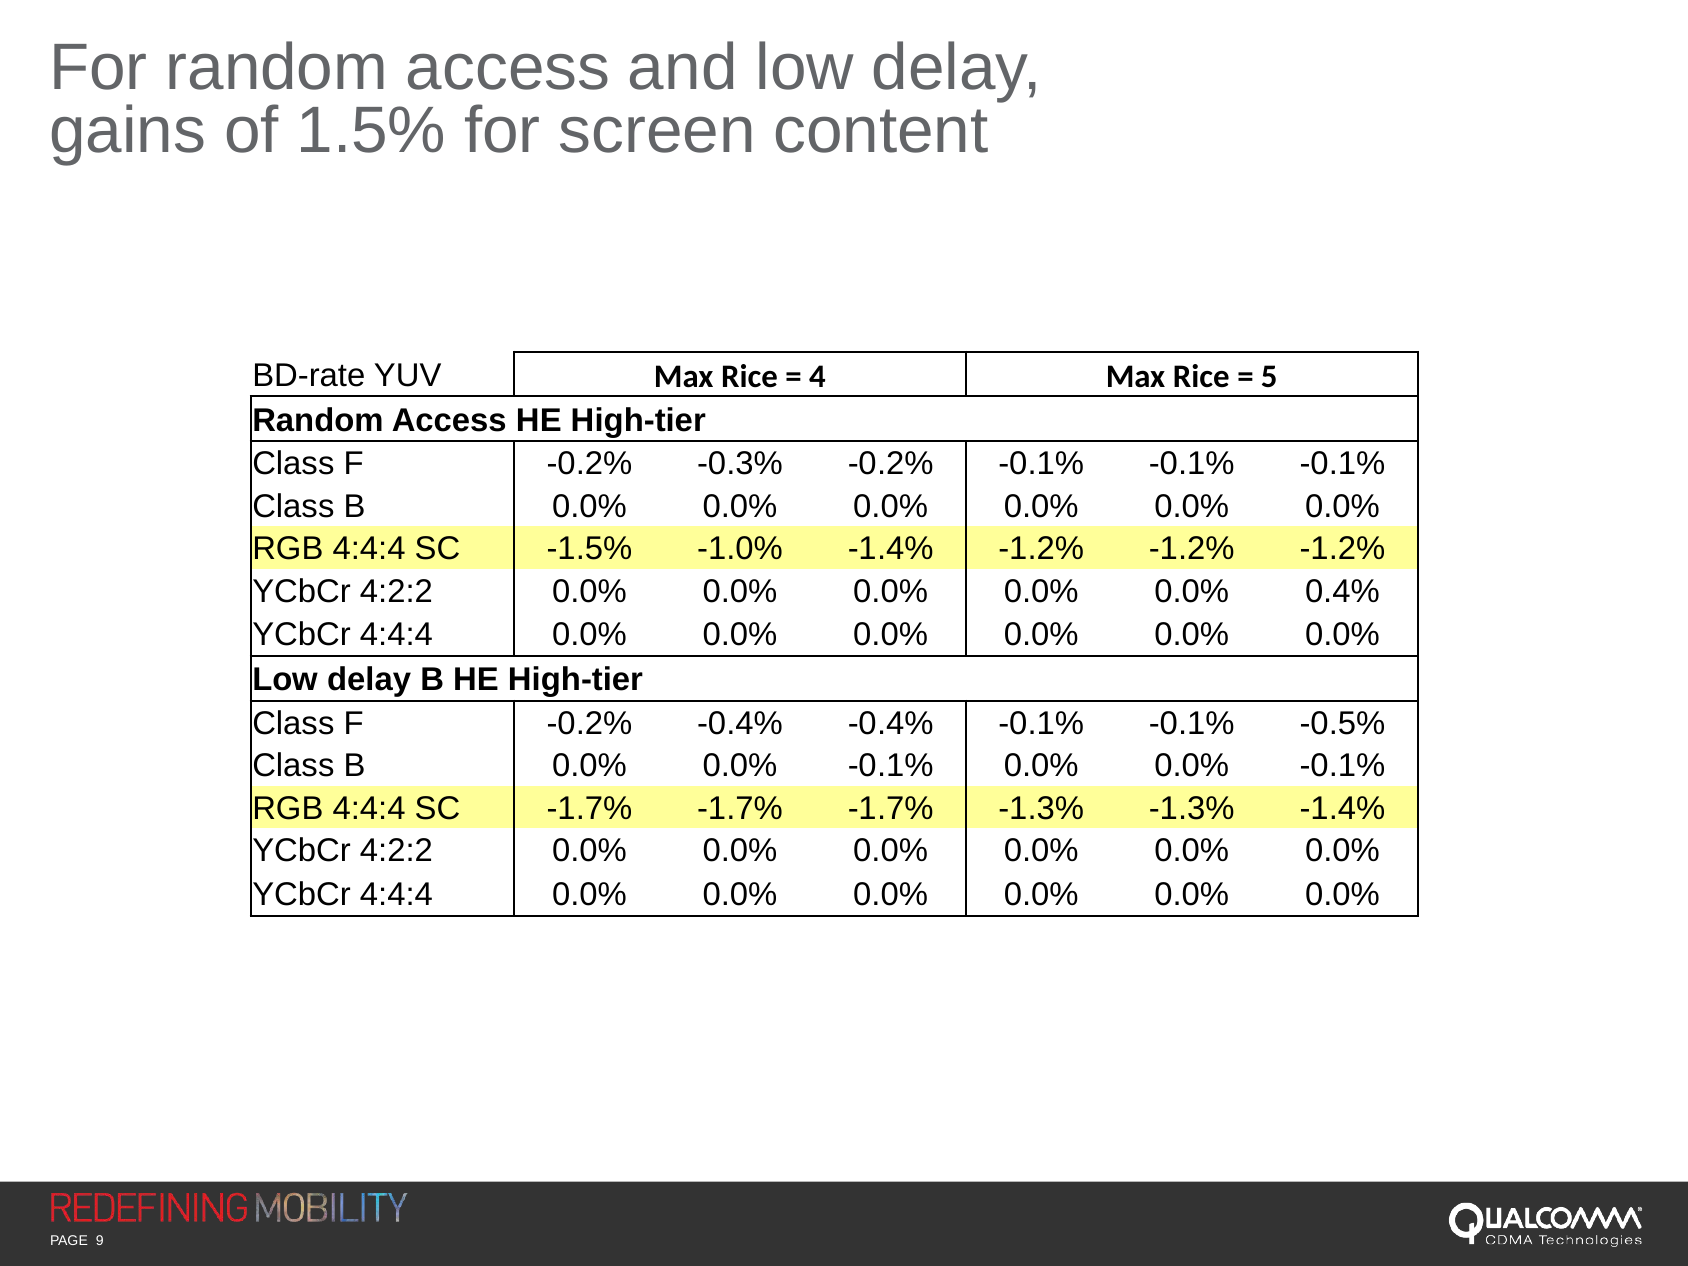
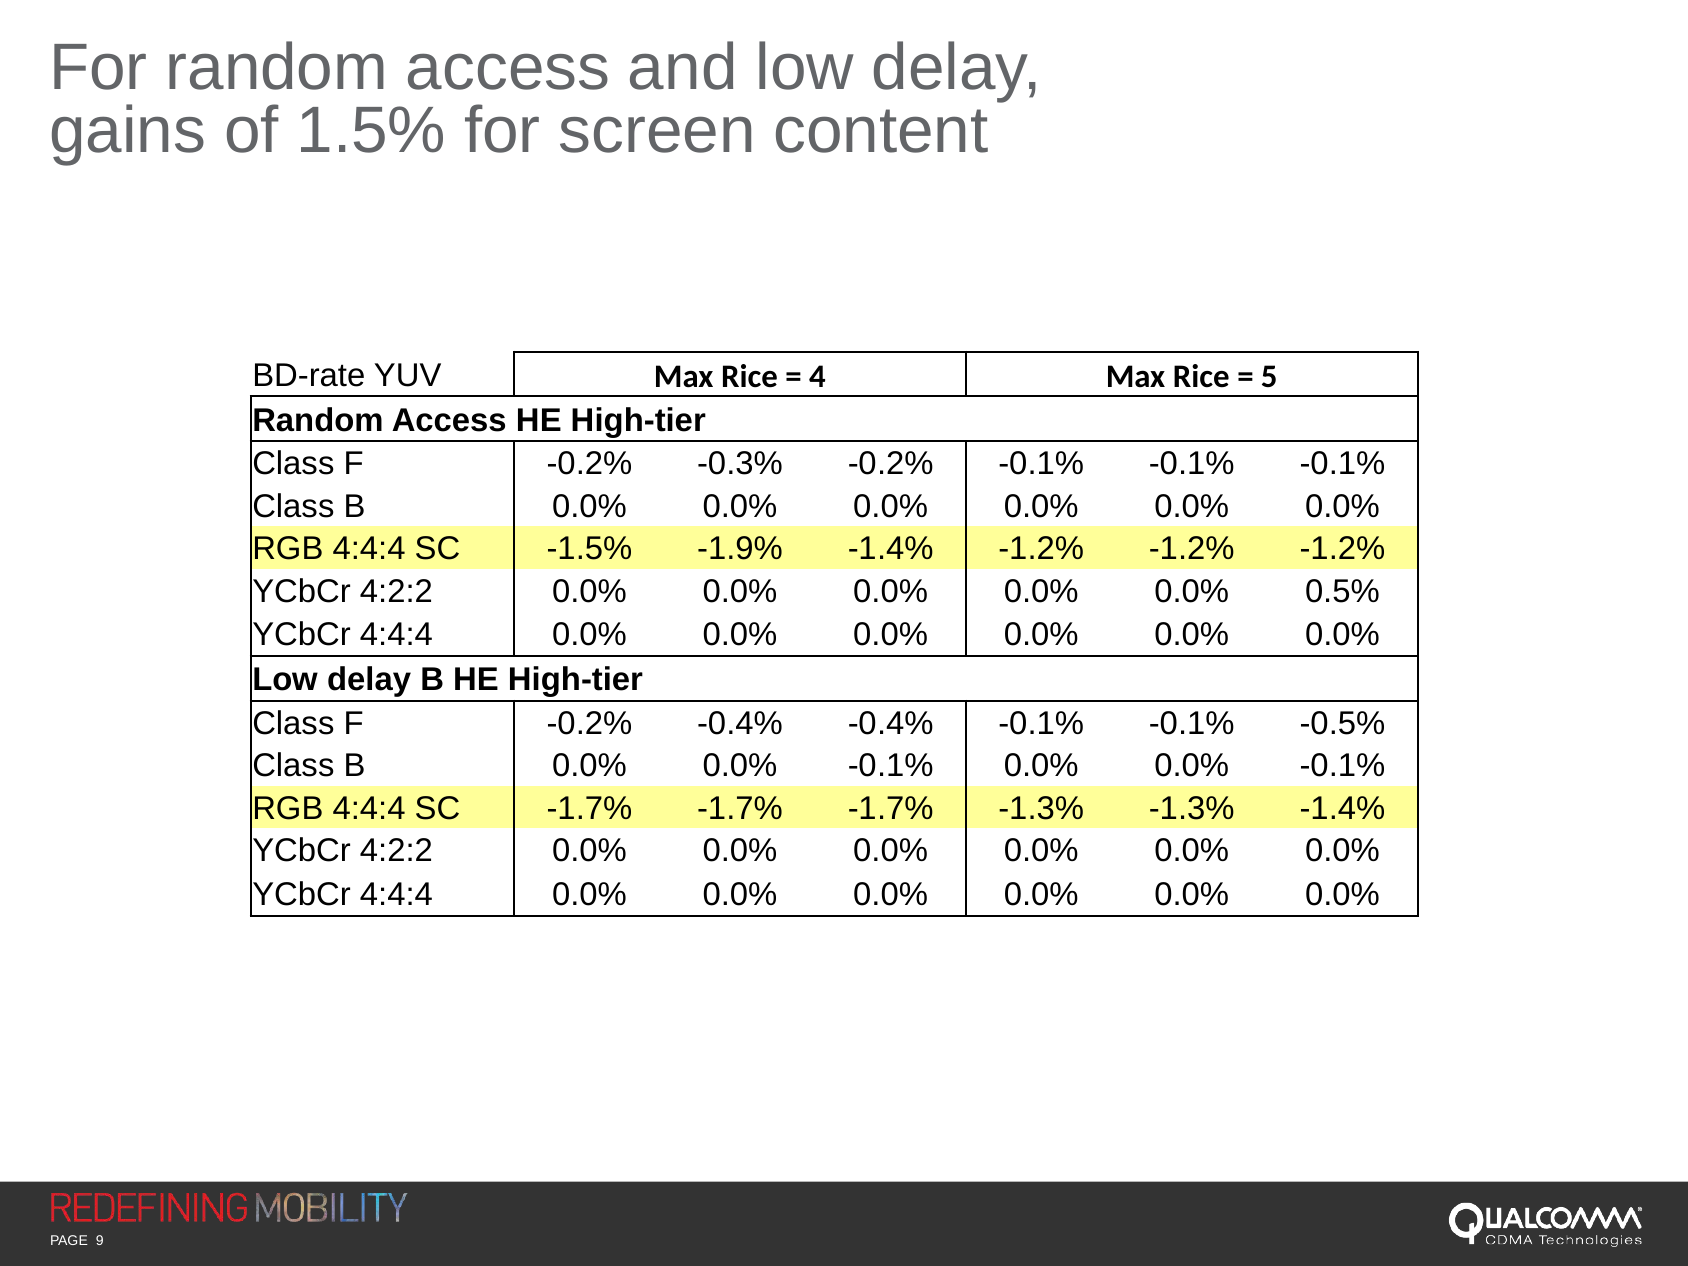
-1.0%: -1.0% -> -1.9% (740, 549)
0.4%: 0.4% -> 0.5% (1342, 591)
